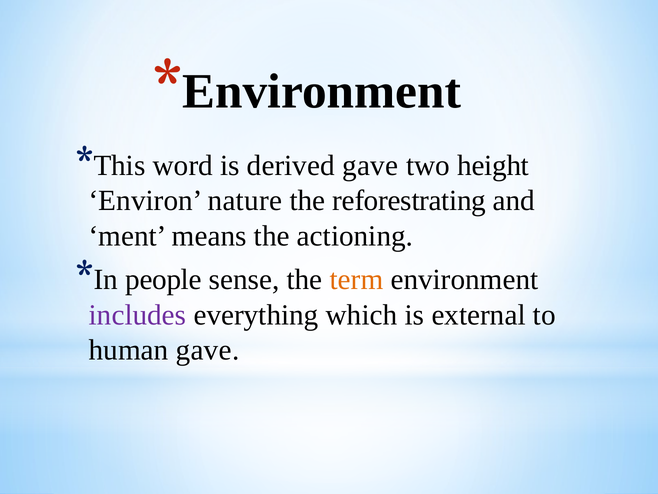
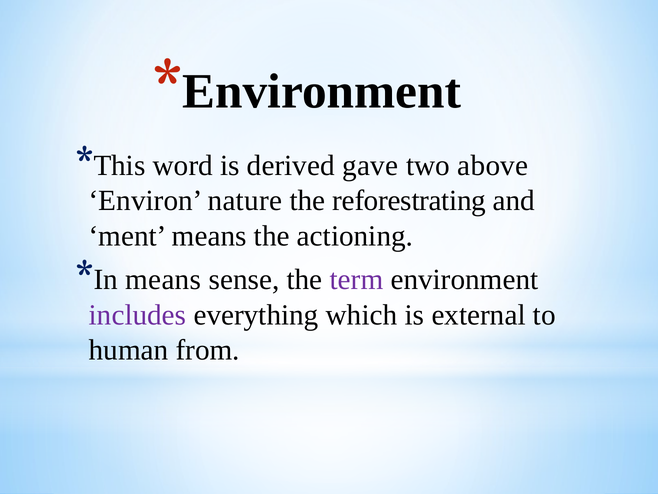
height: height -> above (493, 165)
people: people -> means (163, 279)
term colour: orange -> purple (357, 279)
human gave: gave -> from (208, 350)
